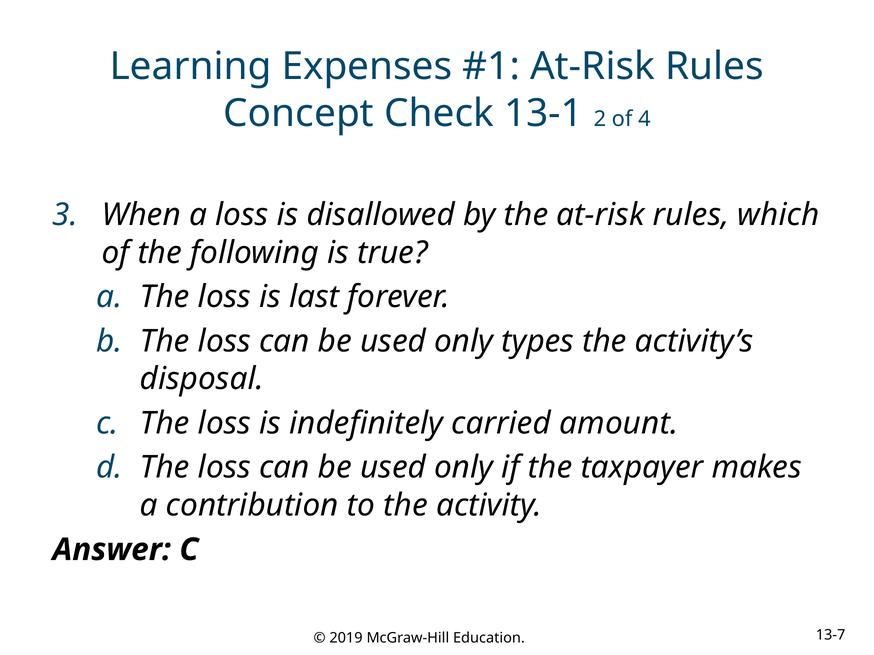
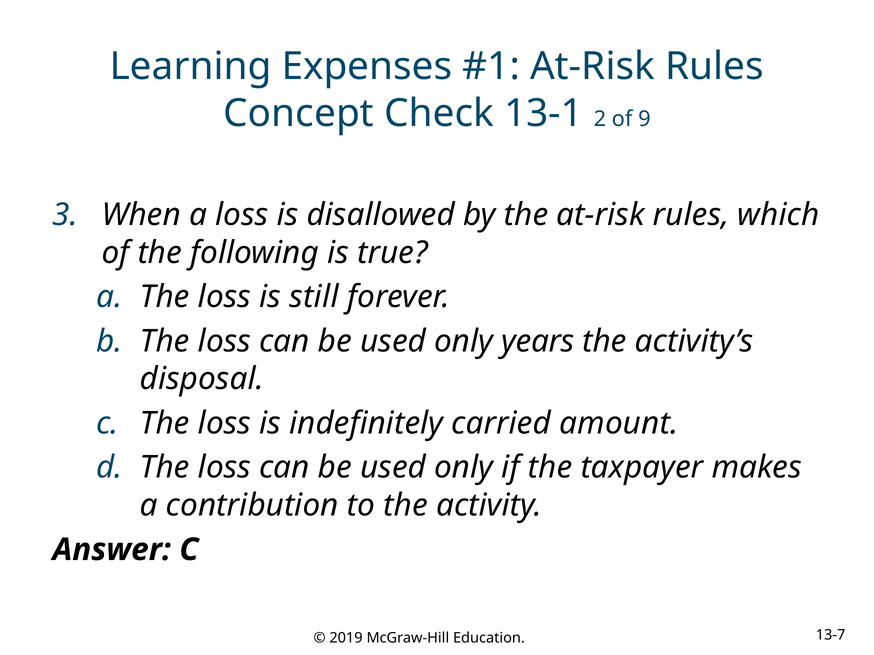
4: 4 -> 9 (644, 119)
last: last -> still (314, 297)
types: types -> years (538, 341)
